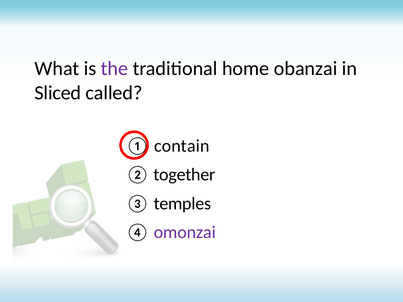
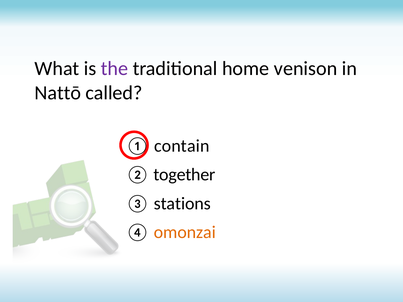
obanzai: obanzai -> venison (306, 69)
Sliced: Sliced -> Nattō (58, 93)
temples: temples -> stations (182, 204)
omonzai colour: purple -> orange (185, 232)
